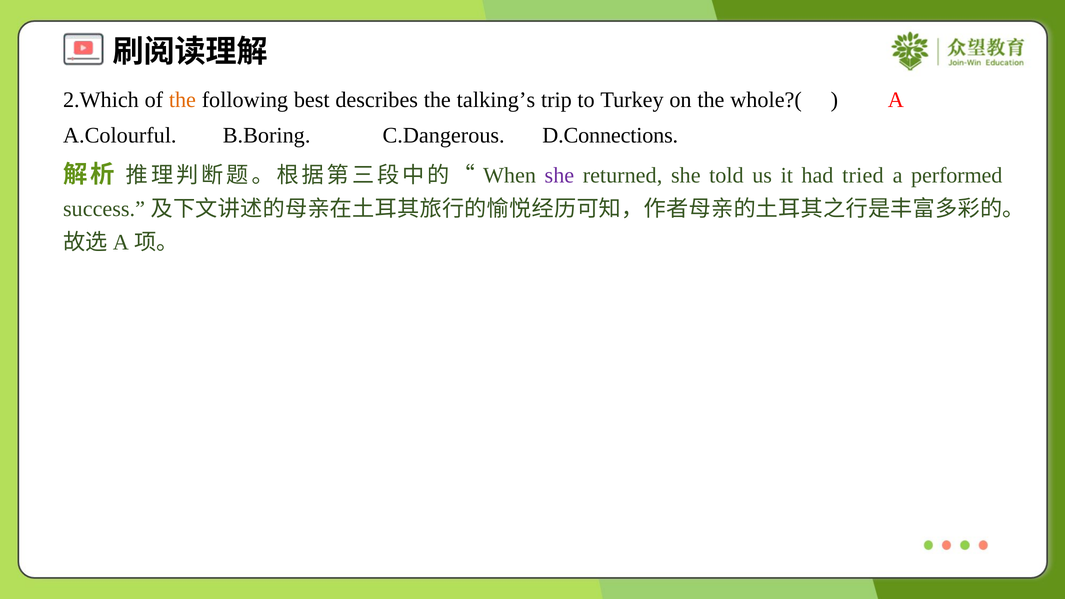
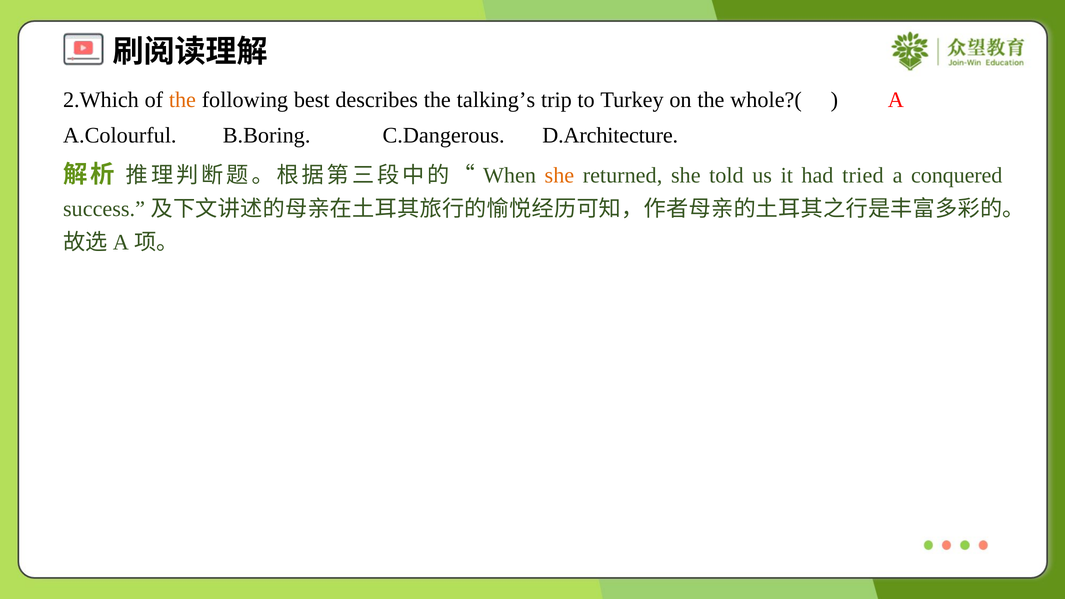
D.Connections: D.Connections -> D.Architecture (610, 135)
she colour: purple -> orange (559, 175)
performed: performed -> conquered (957, 175)
